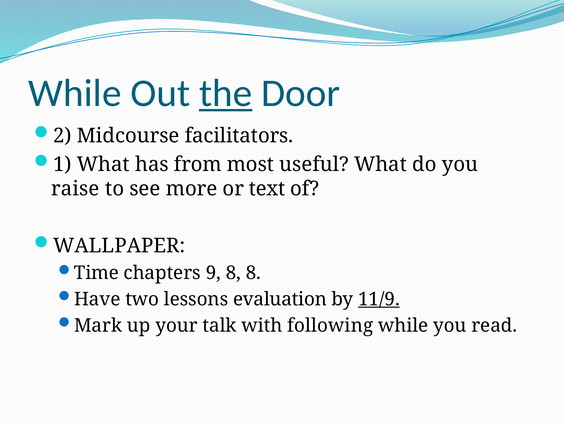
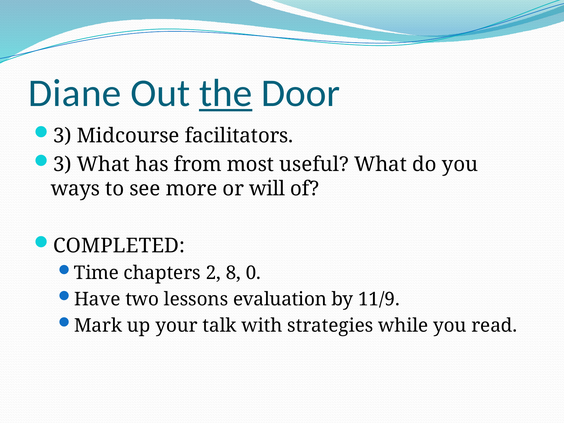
While: While -> Diane (75, 93)
2: 2 -> 3 (62, 136)
1: 1 -> 3 (62, 164)
raise: raise -> ways (75, 189)
text: text -> will (267, 189)
WALLPAPER: WALLPAPER -> COMPLETED (119, 246)
9: 9 -> 2 (213, 273)
8 8: 8 -> 0 (253, 273)
11/9 underline: present -> none (379, 299)
following: following -> strategies (330, 325)
